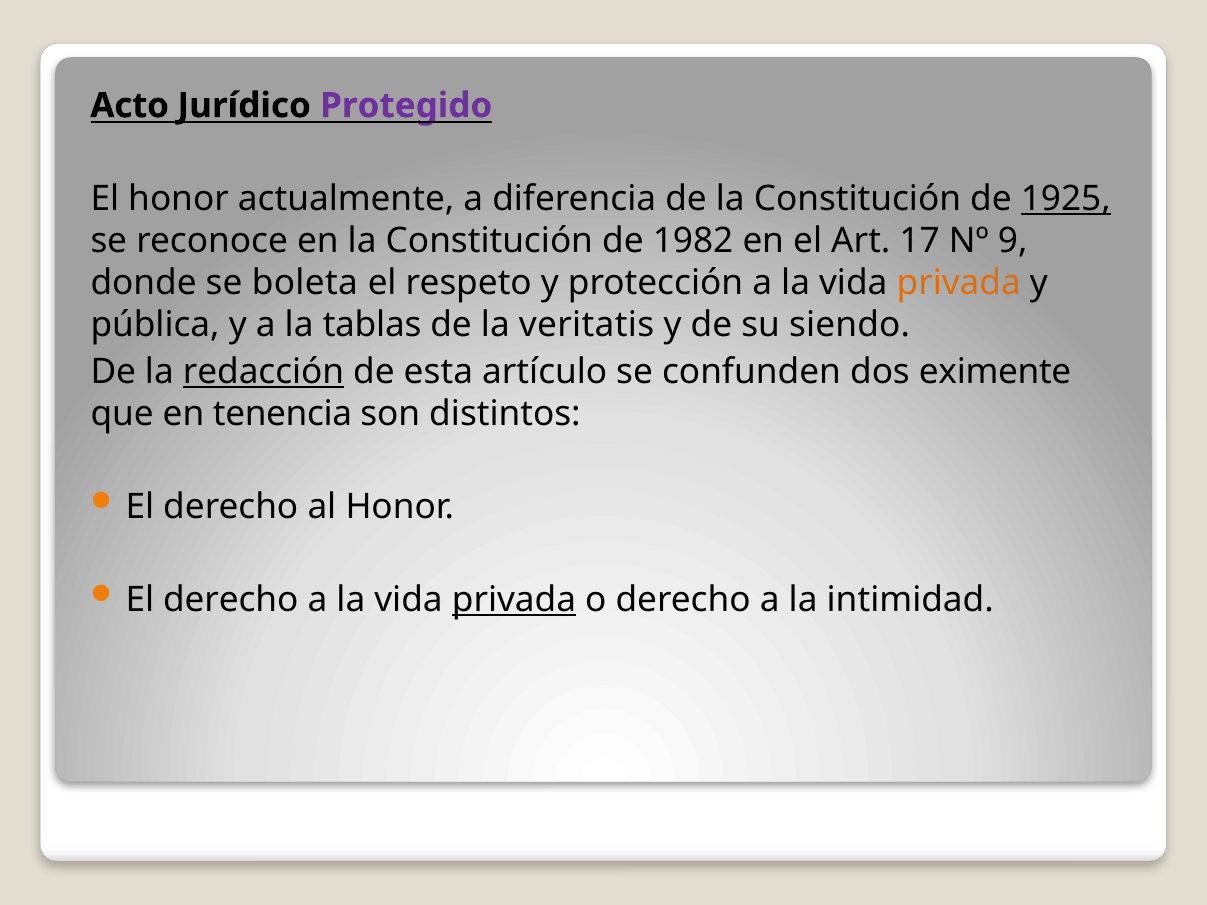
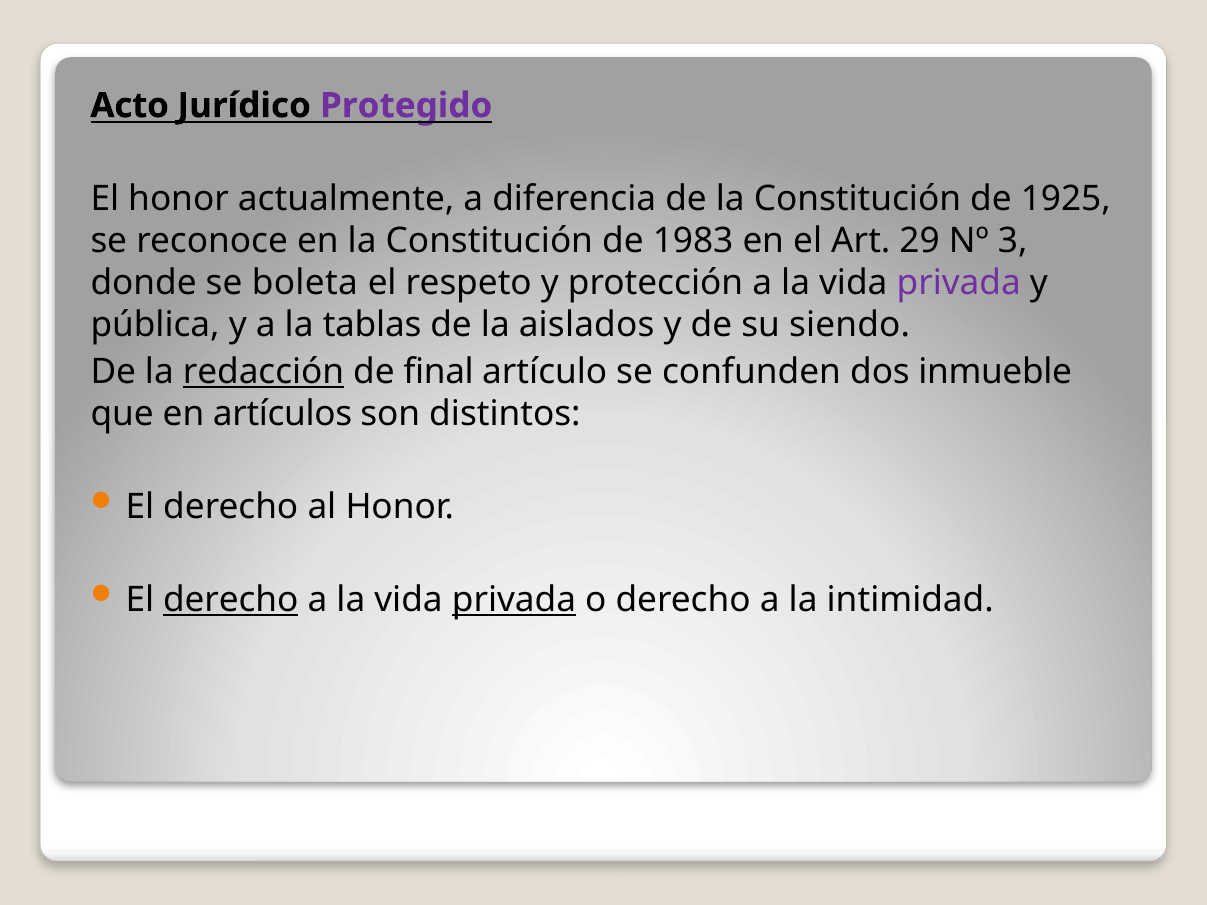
1925 underline: present -> none (1066, 199)
1982: 1982 -> 1983 (693, 241)
17: 17 -> 29 (920, 241)
9: 9 -> 3 (1013, 241)
privada colour: orange -> purple (959, 283)
veritatis: veritatis -> aislados (587, 325)
esta: esta -> final (439, 372)
eximente: eximente -> inmueble (995, 372)
tenencia: tenencia -> artículos (283, 414)
derecho underline: none -> present (231, 600)
